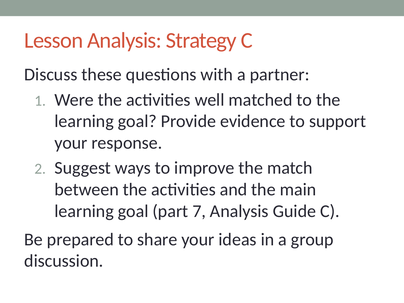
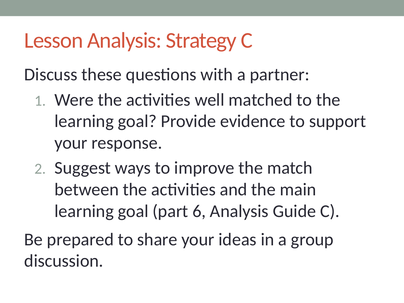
7: 7 -> 6 (199, 211)
